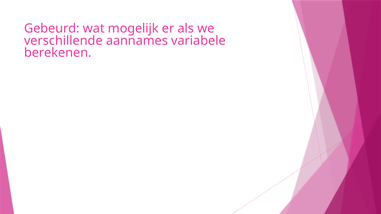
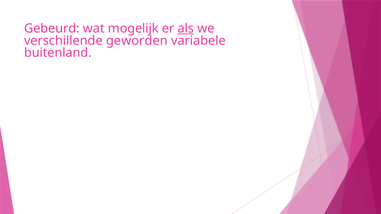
als underline: none -> present (186, 28)
aannames: aannames -> geworden (137, 41)
berekenen: berekenen -> buitenland (58, 53)
